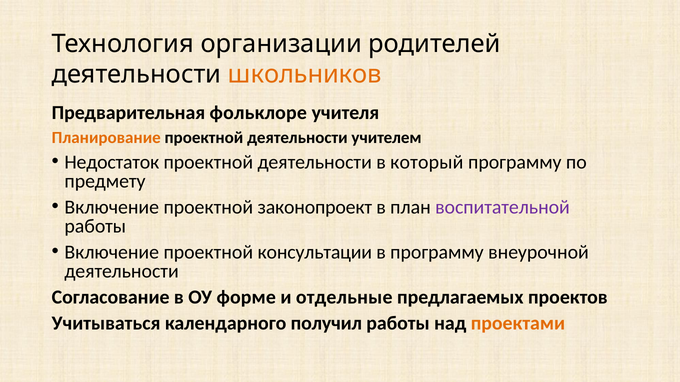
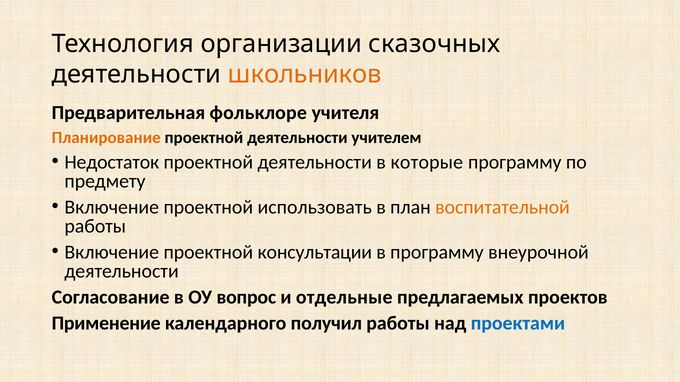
родителей: родителей -> сказочных (434, 44)
который: который -> которые (427, 162)
законопроект: законопроект -> использовать (315, 207)
воспитательной colour: purple -> orange (502, 207)
форме: форме -> вопрос (246, 298)
Учитываться: Учитываться -> Применение (106, 324)
проектами colour: orange -> blue (518, 324)
